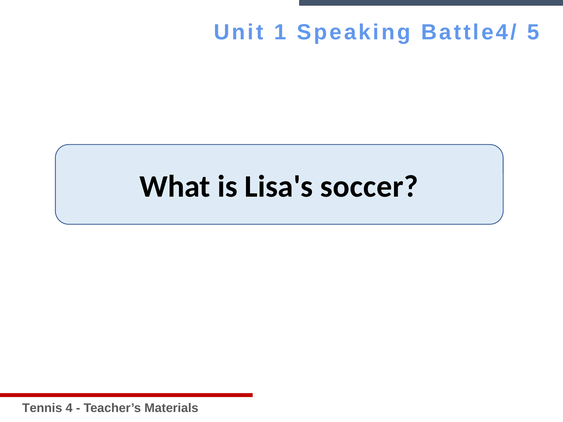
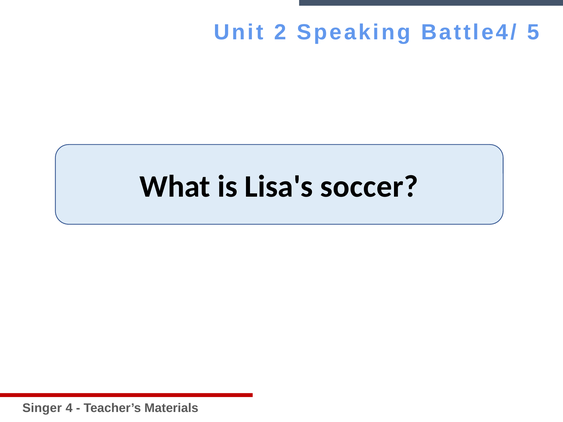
1: 1 -> 2 (280, 32)
Tennis: Tennis -> Singer (42, 408)
